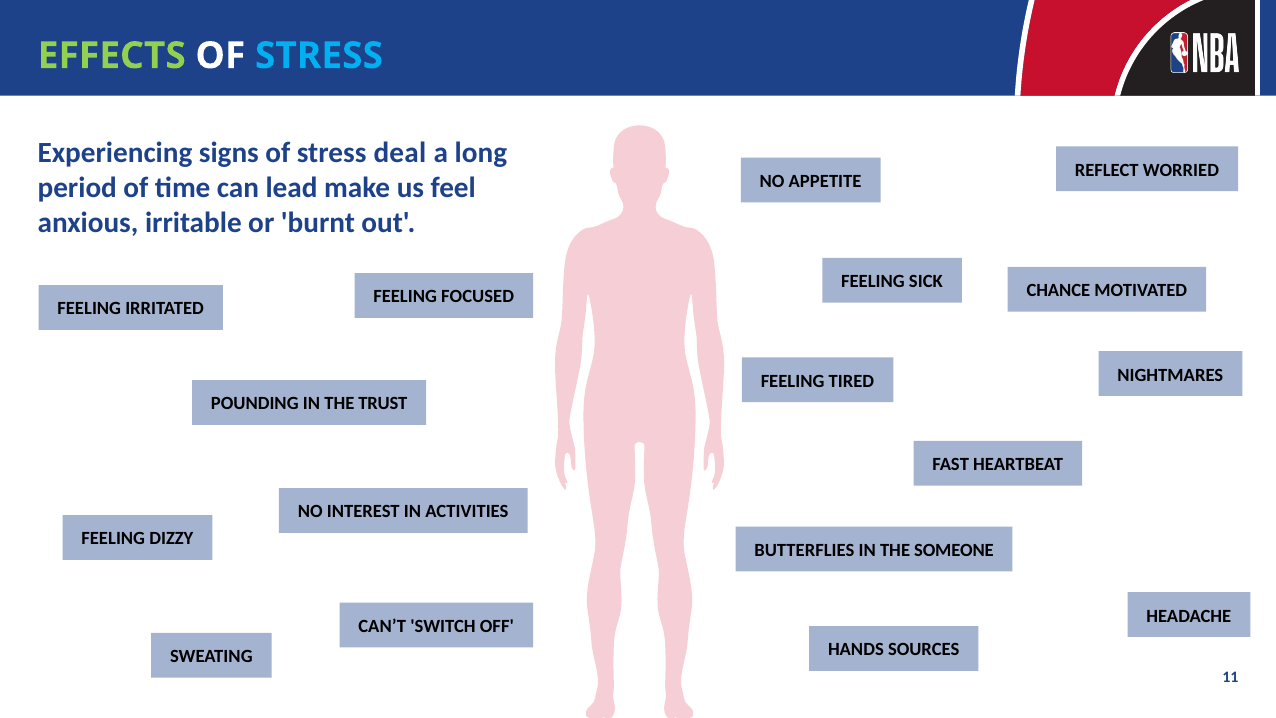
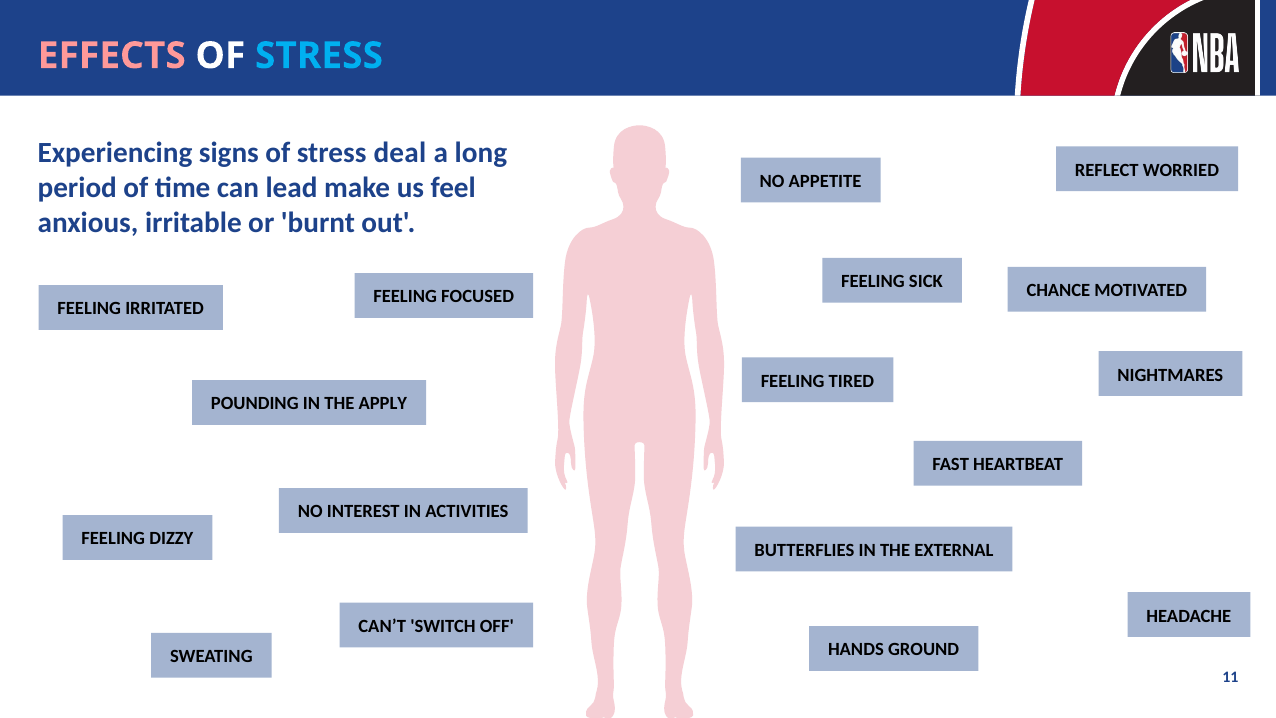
EFFECTS colour: light green -> pink (112, 56)
TRUST: TRUST -> APPLY (383, 404)
SOMEONE: SOMEONE -> EXTERNAL (954, 550)
SOURCES: SOURCES -> GROUND (924, 650)
